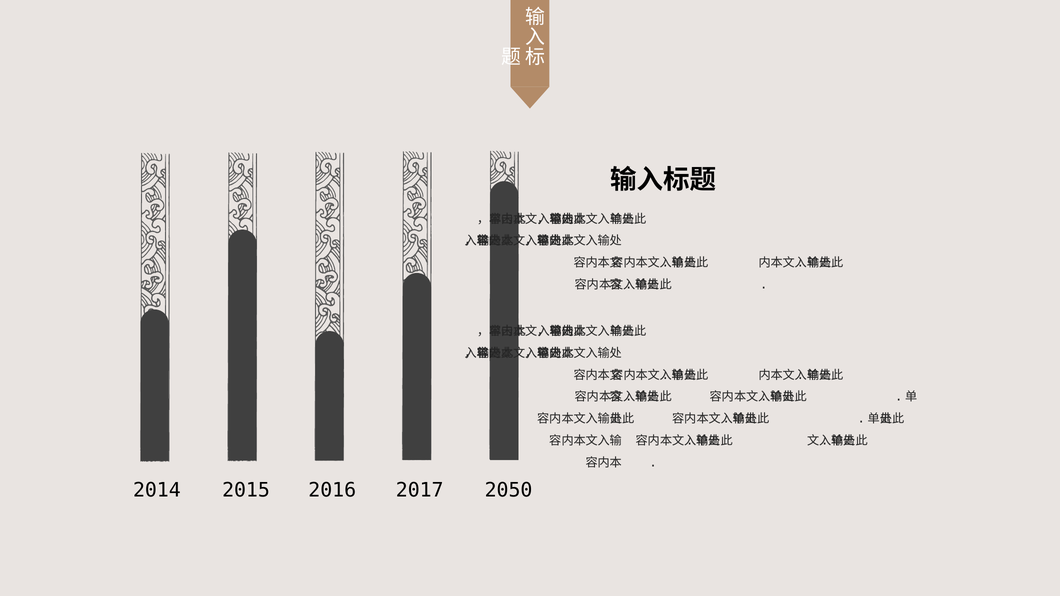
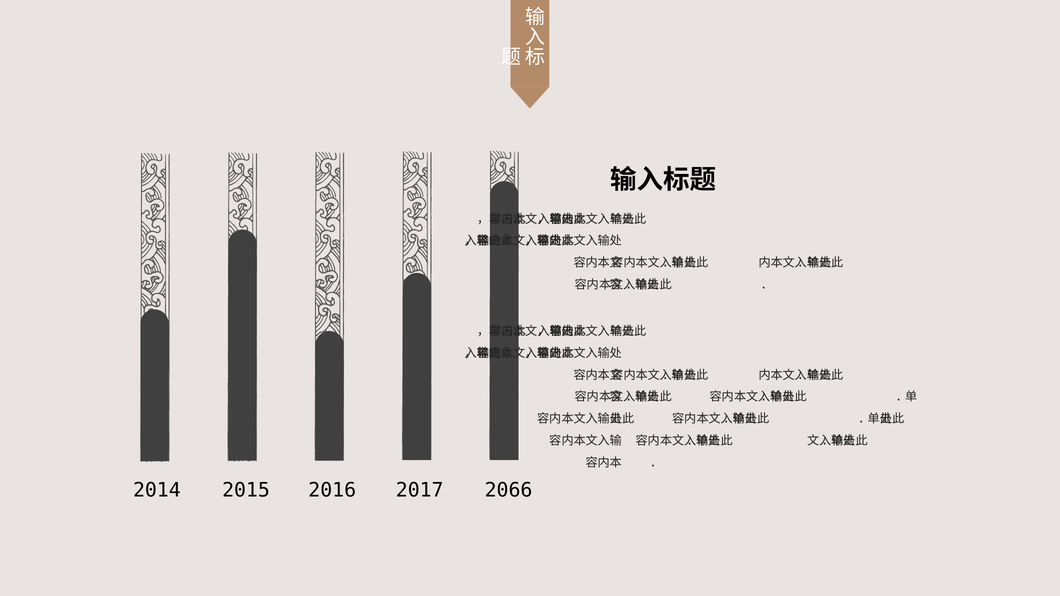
2050: 2050 -> 2066 (509, 491)
